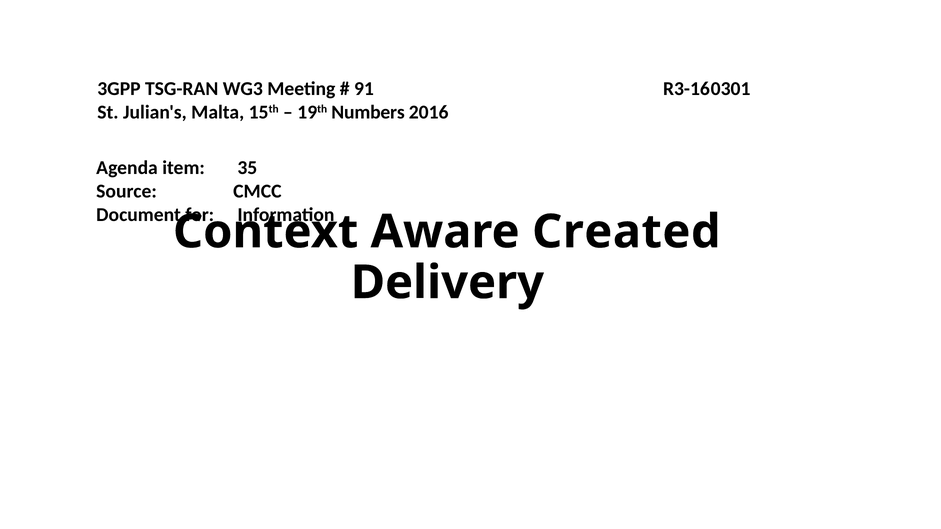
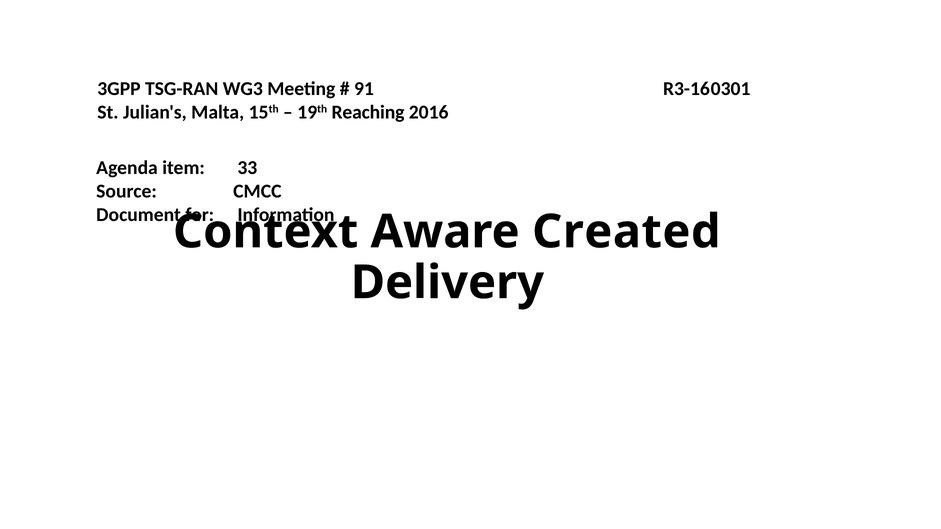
Numbers: Numbers -> Reaching (368, 112)
35: 35 -> 33 (247, 168)
